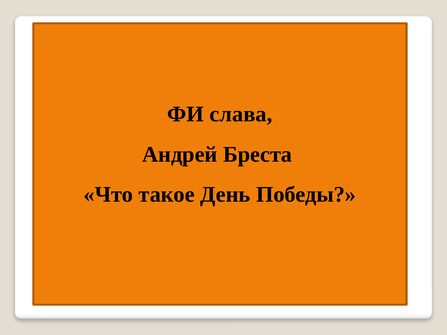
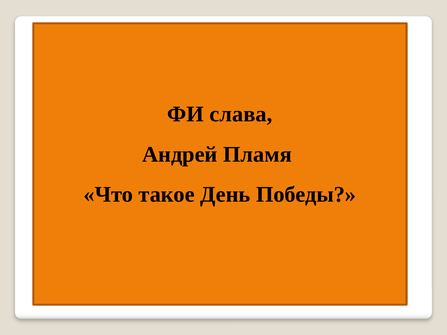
Бреста: Бреста -> Пламя (258, 154)
